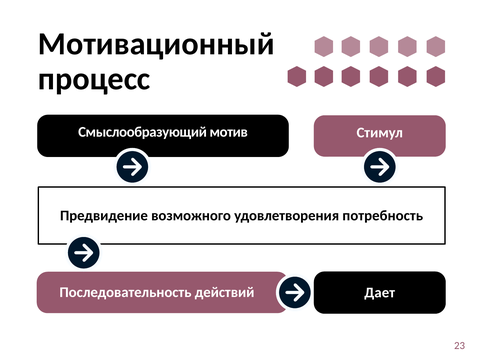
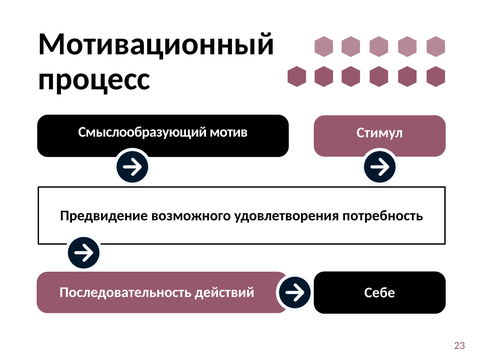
Дает: Дает -> Себе (380, 293)
